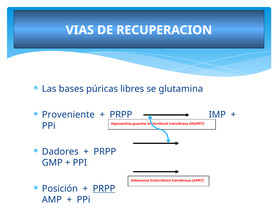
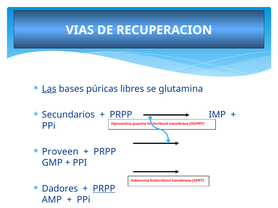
Las underline: none -> present (49, 89)
Proveniente: Proveniente -> Secundarios (68, 115)
Dadores: Dadores -> Proveen (60, 152)
Posición: Posición -> Dadores (60, 189)
